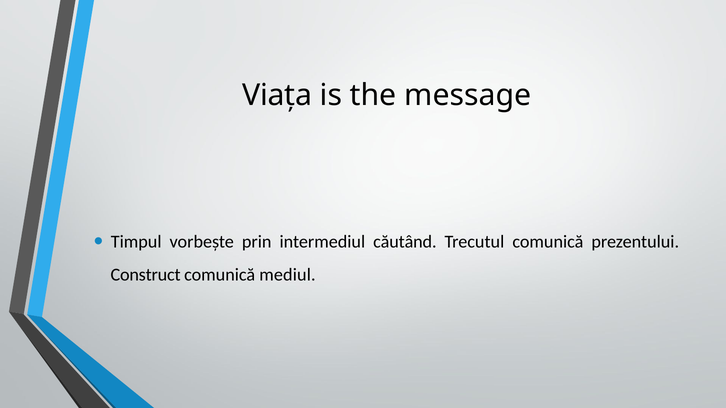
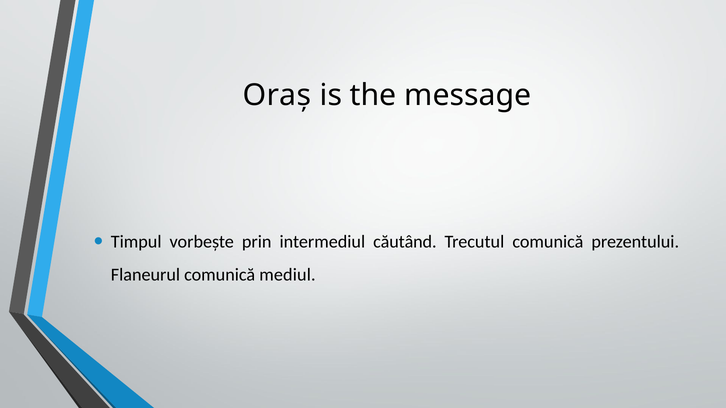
Viața: Viața -> Oraș (277, 95)
Construct: Construct -> Flaneurul (145, 275)
